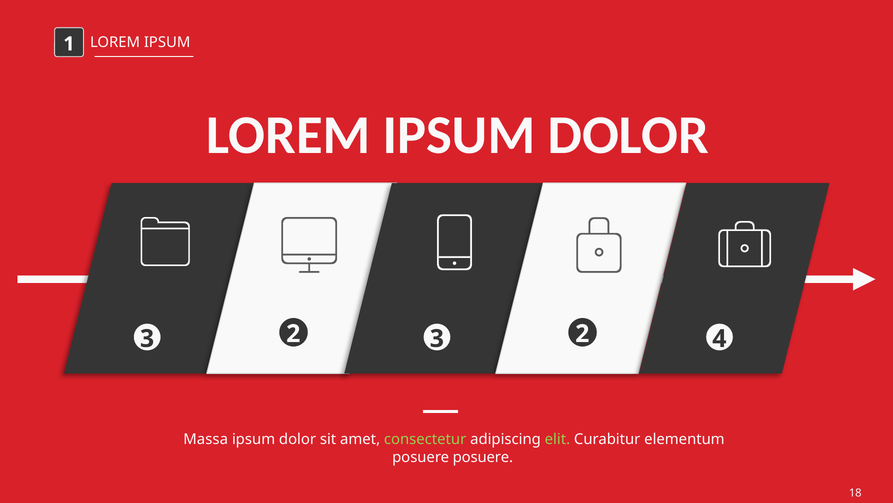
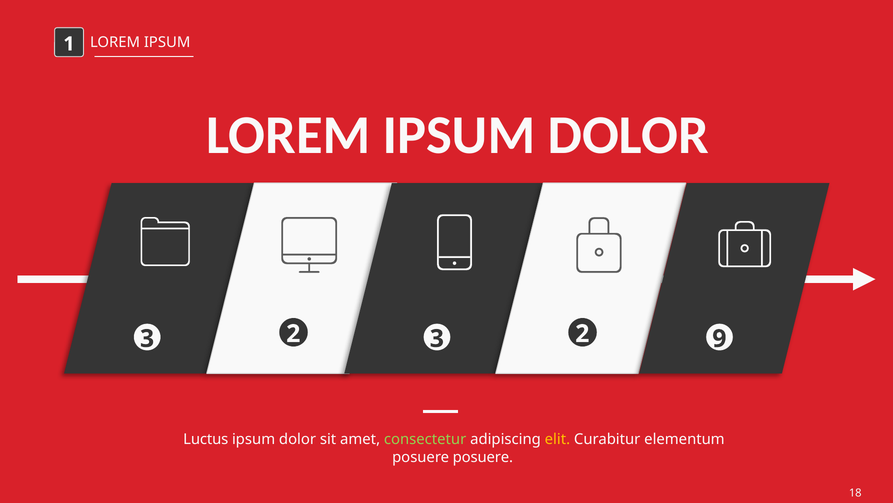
4: 4 -> 9 (719, 338)
Massa: Massa -> Luctus (206, 439)
elit colour: light green -> yellow (557, 439)
